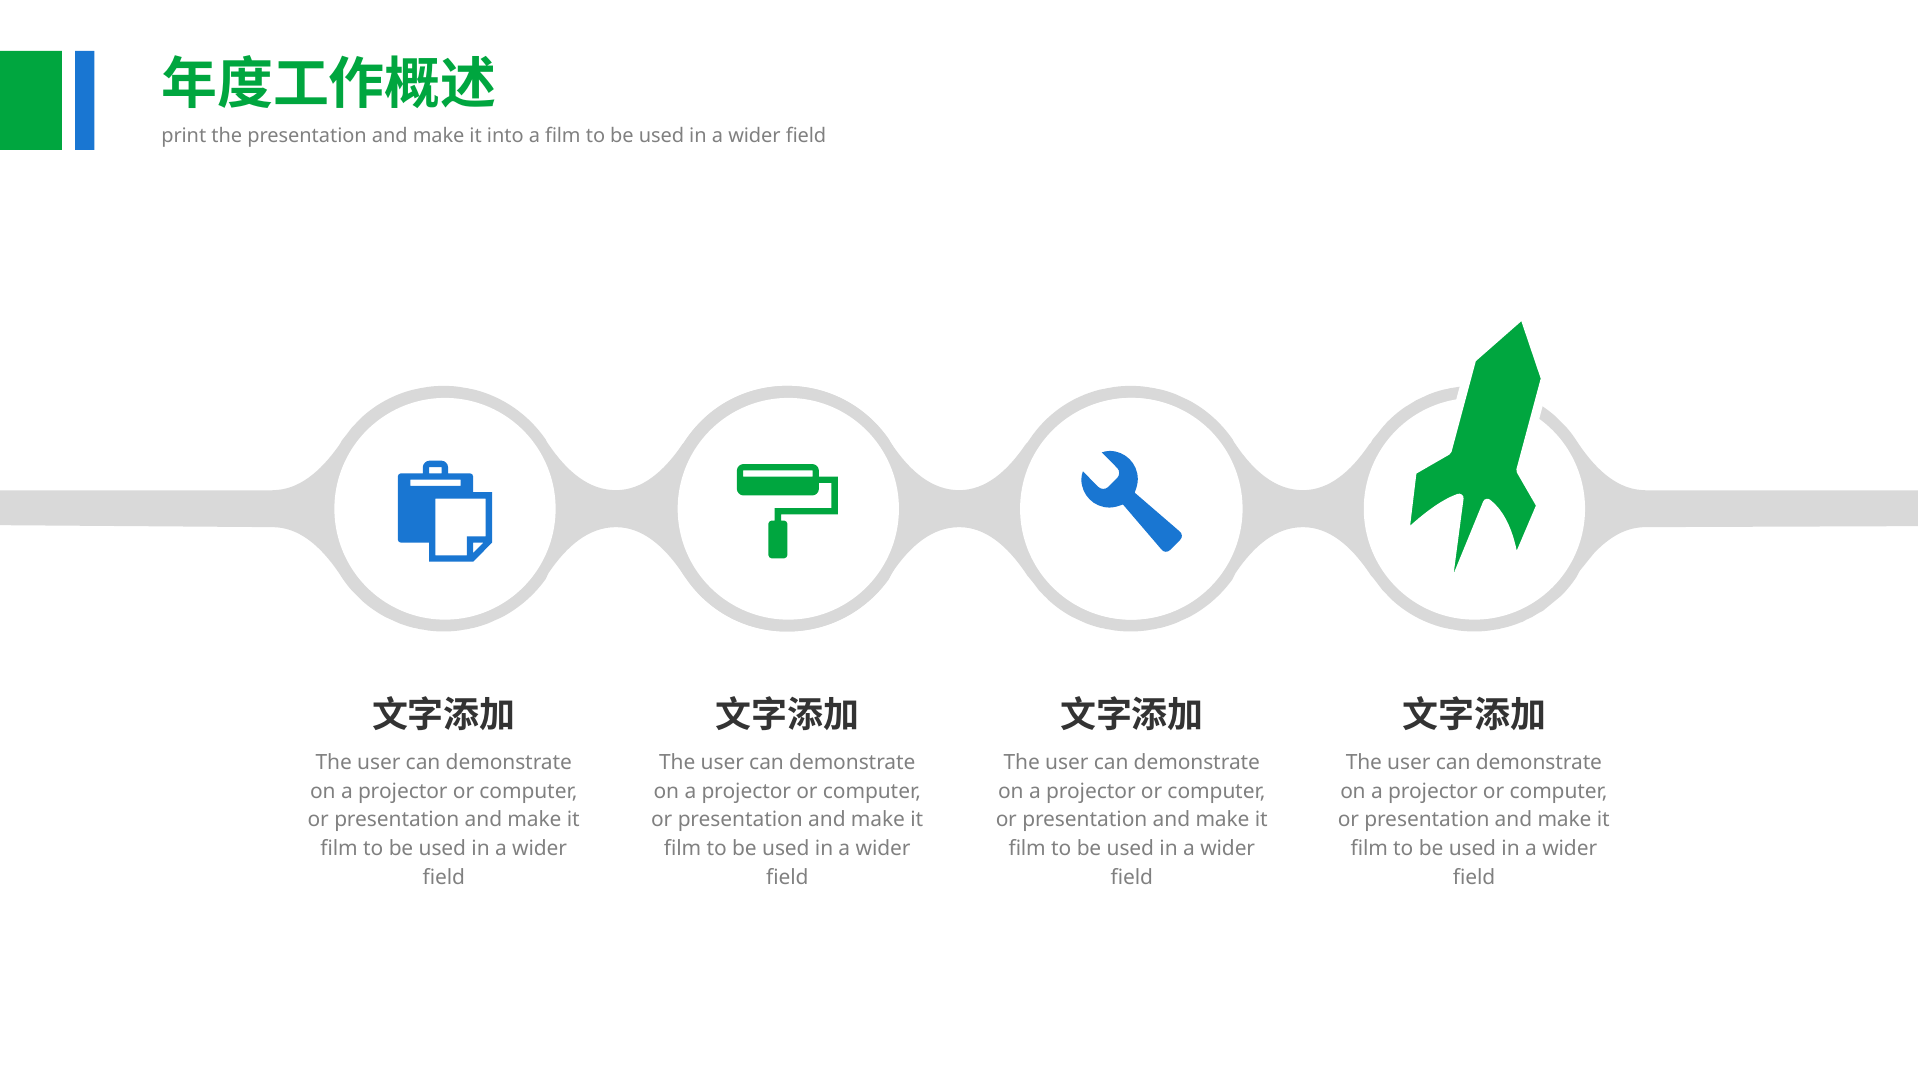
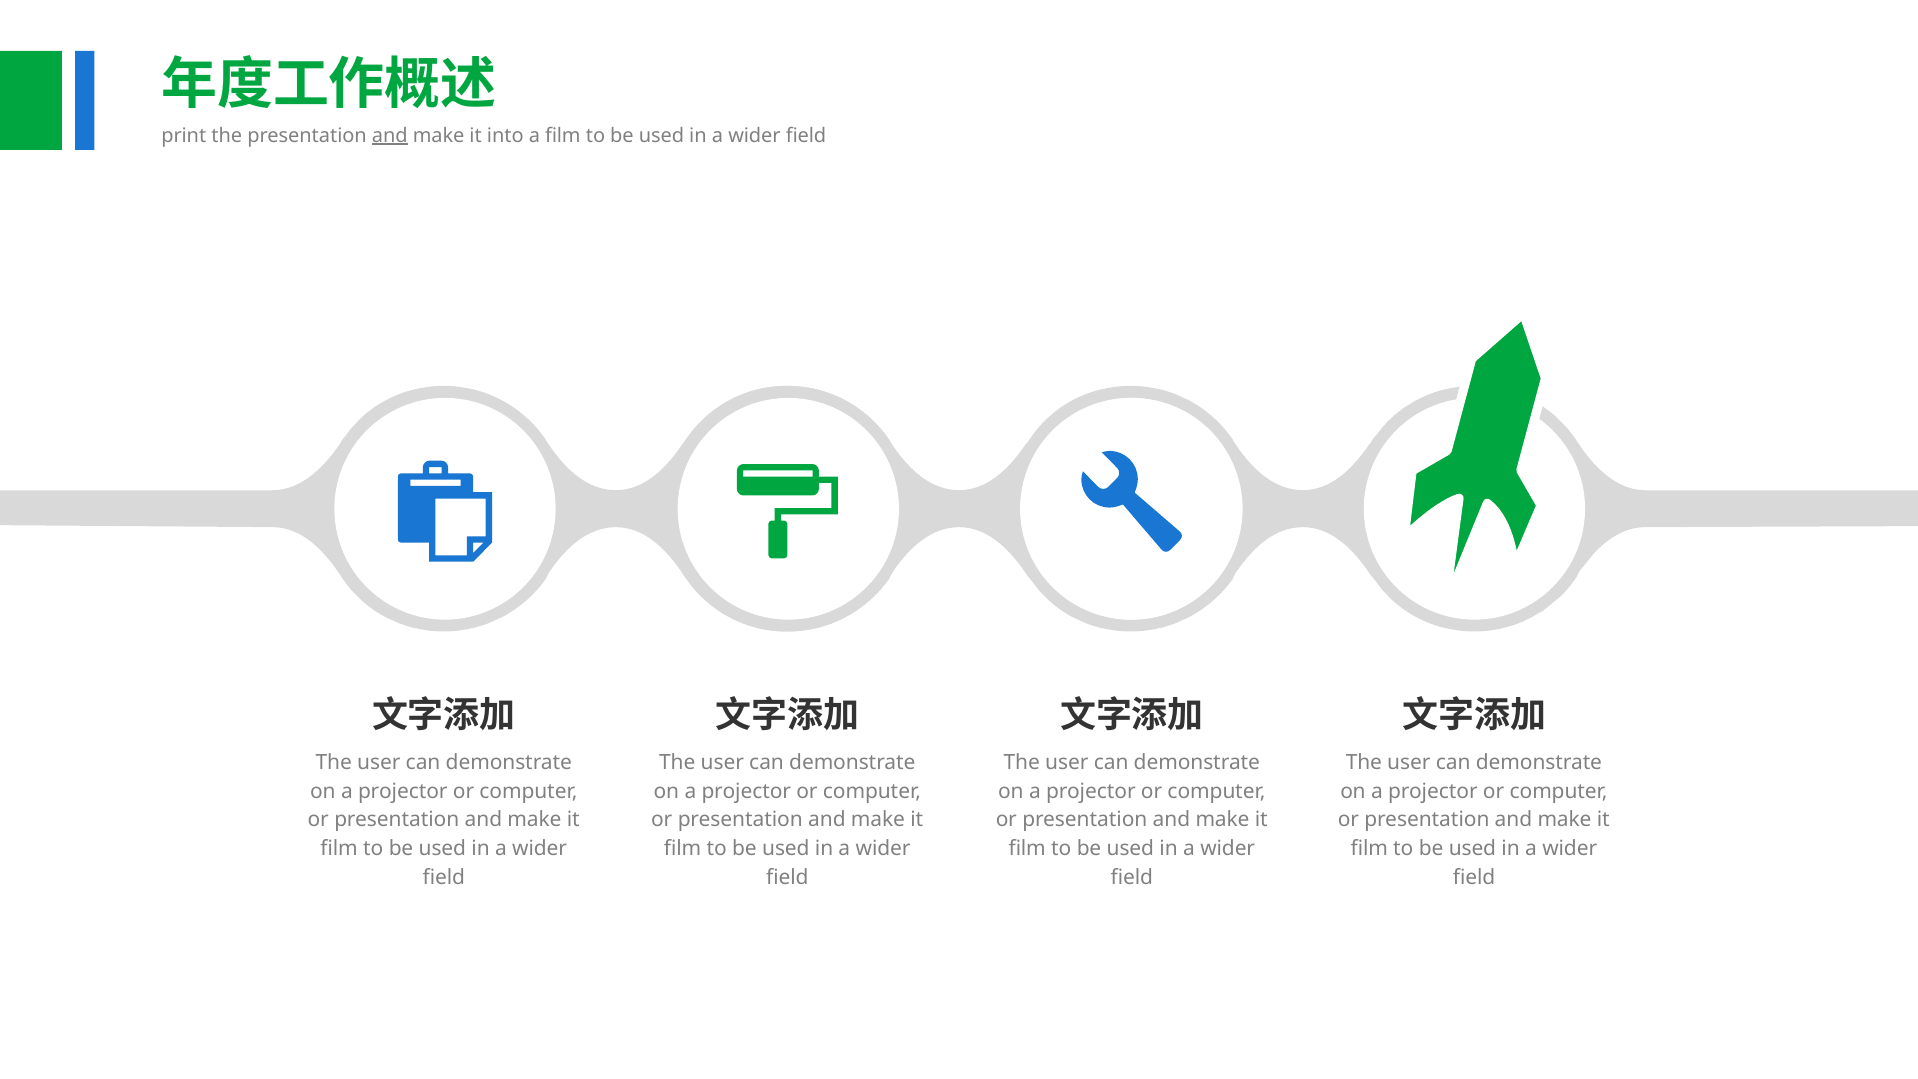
and underline: none -> present (390, 135)
